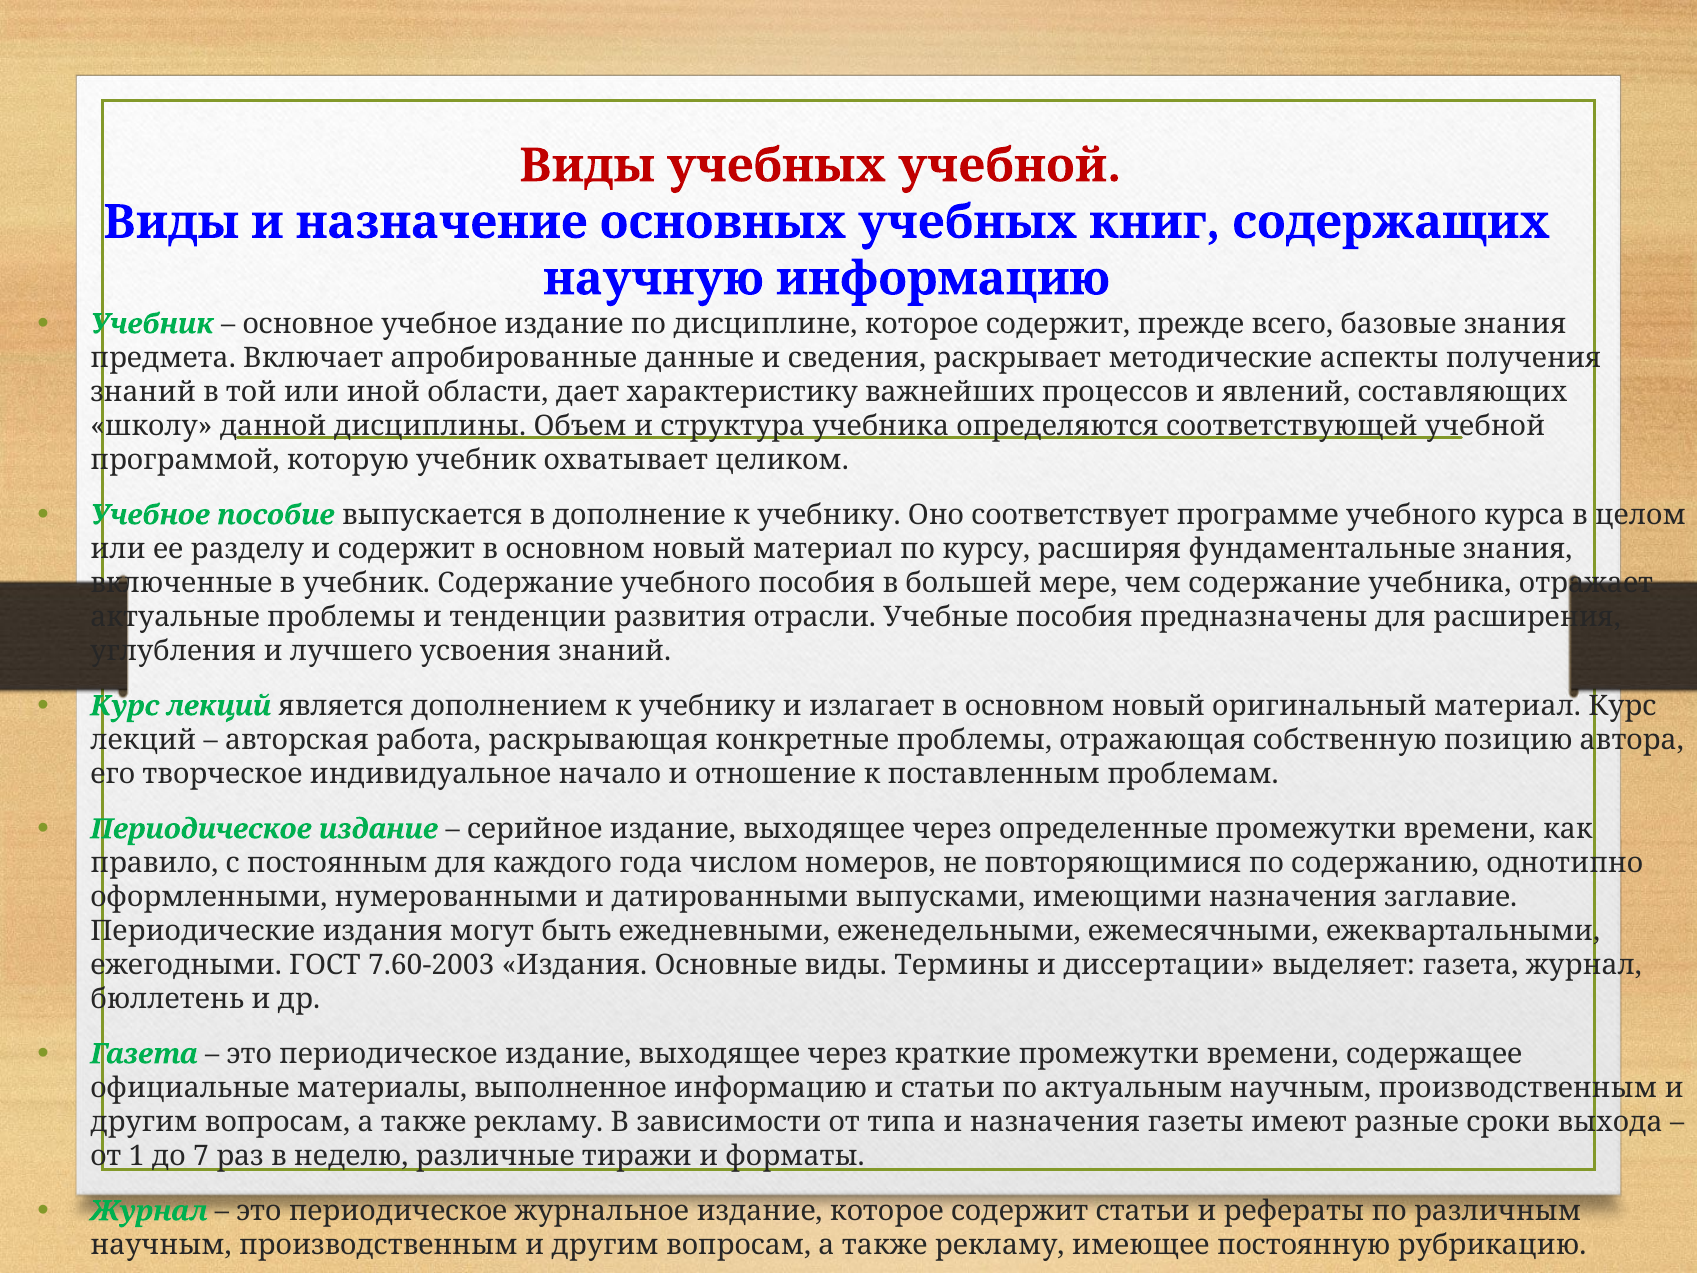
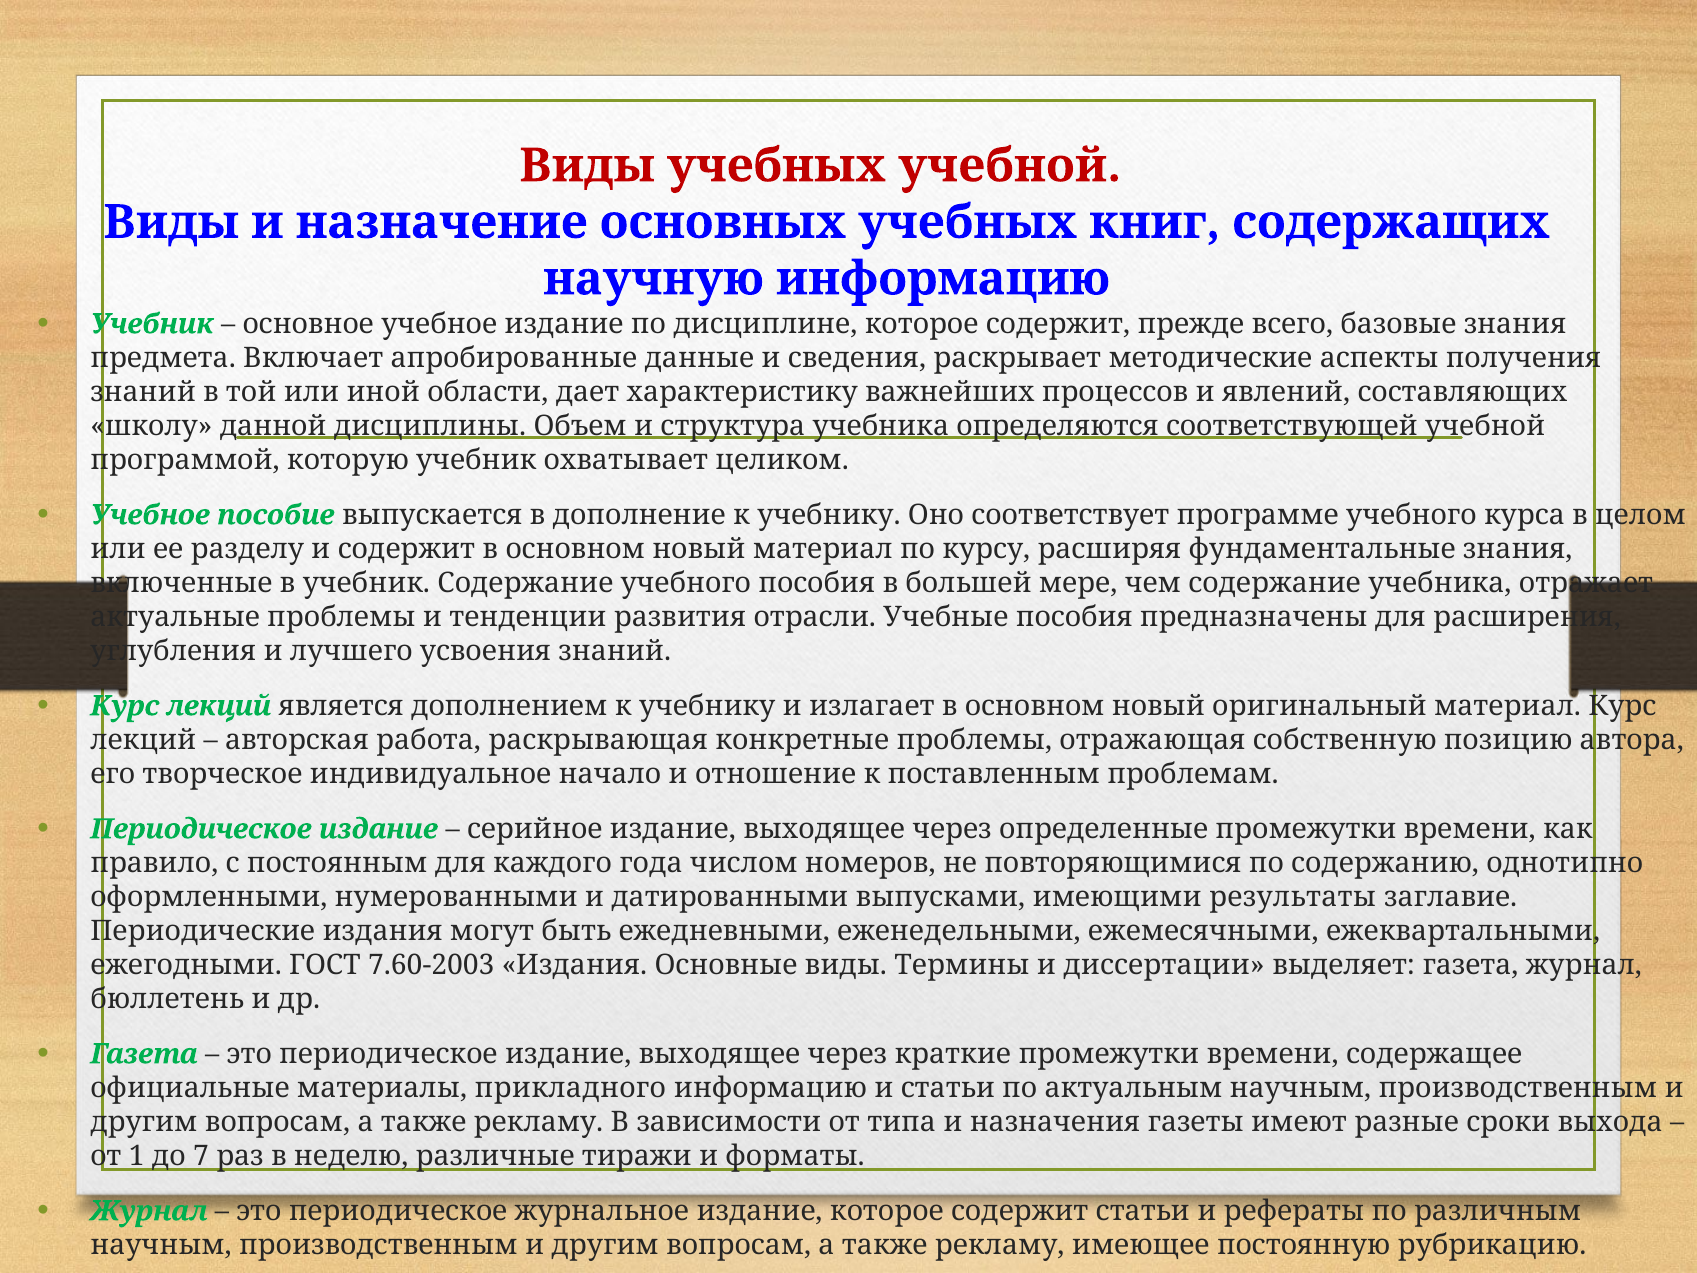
имеющими назначения: назначения -> результаты (1293, 897)
выполненное: выполненное -> прикладного (570, 1088)
